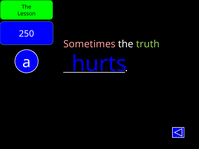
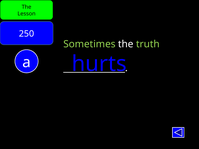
Sometimes colour: pink -> light green (89, 44)
